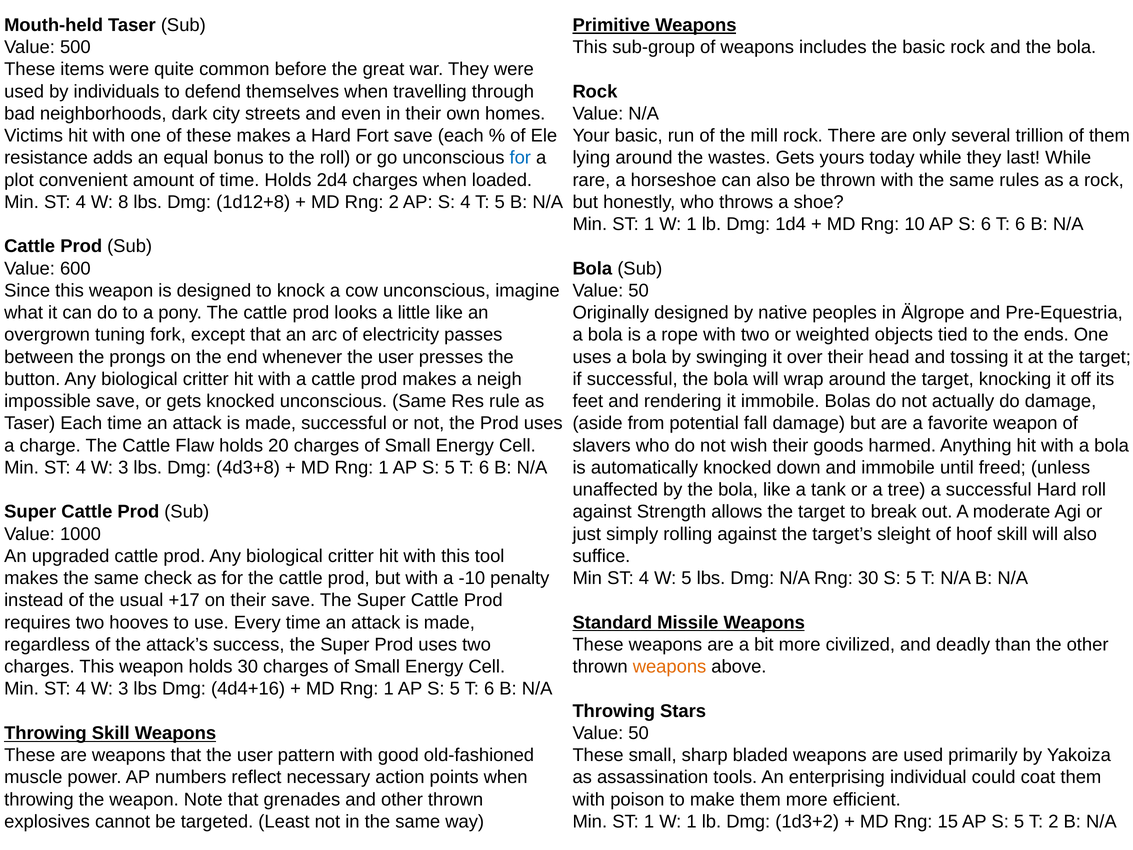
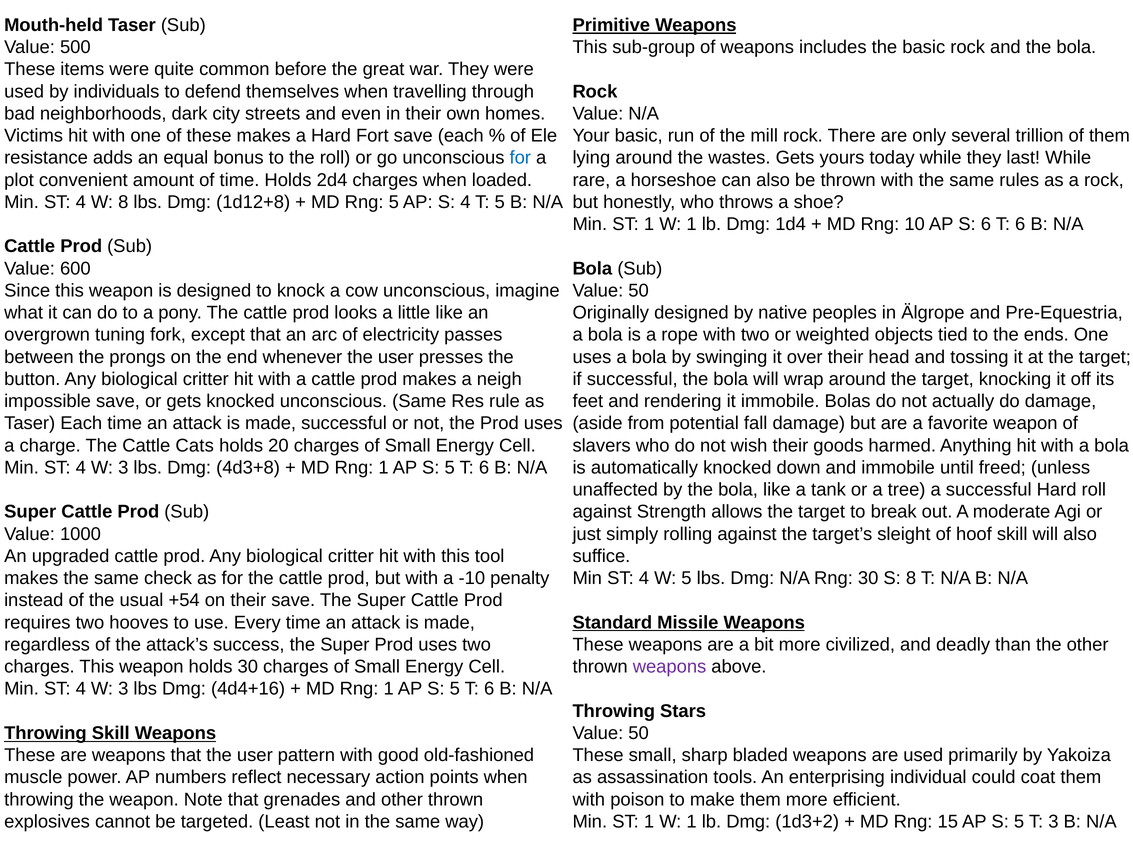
Rng 2: 2 -> 5 (394, 202)
Flaw: Flaw -> Cats (195, 445)
30 S 5: 5 -> 8 (911, 578)
+17: +17 -> +54 (184, 600)
weapons colour: orange -> purple (670, 667)
T 2: 2 -> 3 (1053, 821)
